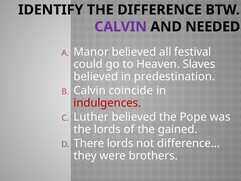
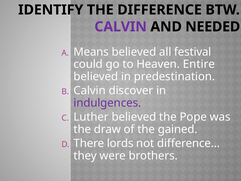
Manor: Manor -> Means (91, 52)
Slaves: Slaves -> Entire (199, 64)
coincide: coincide -> discover (131, 90)
indulgences colour: red -> purple (107, 103)
the lords: lords -> draw (107, 129)
